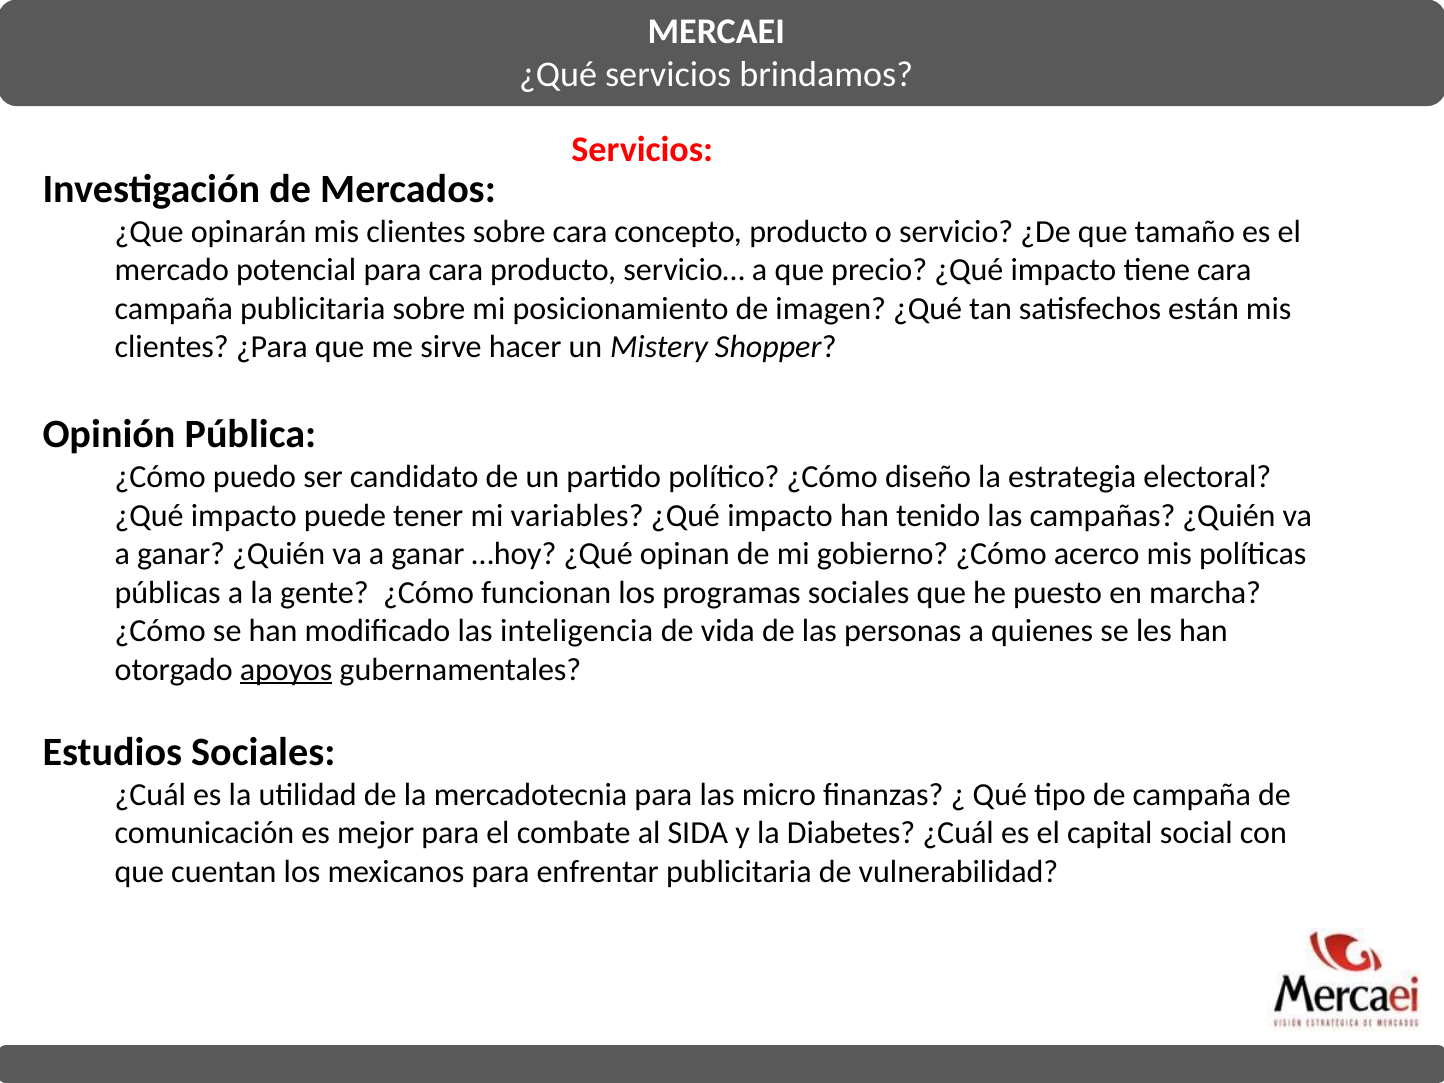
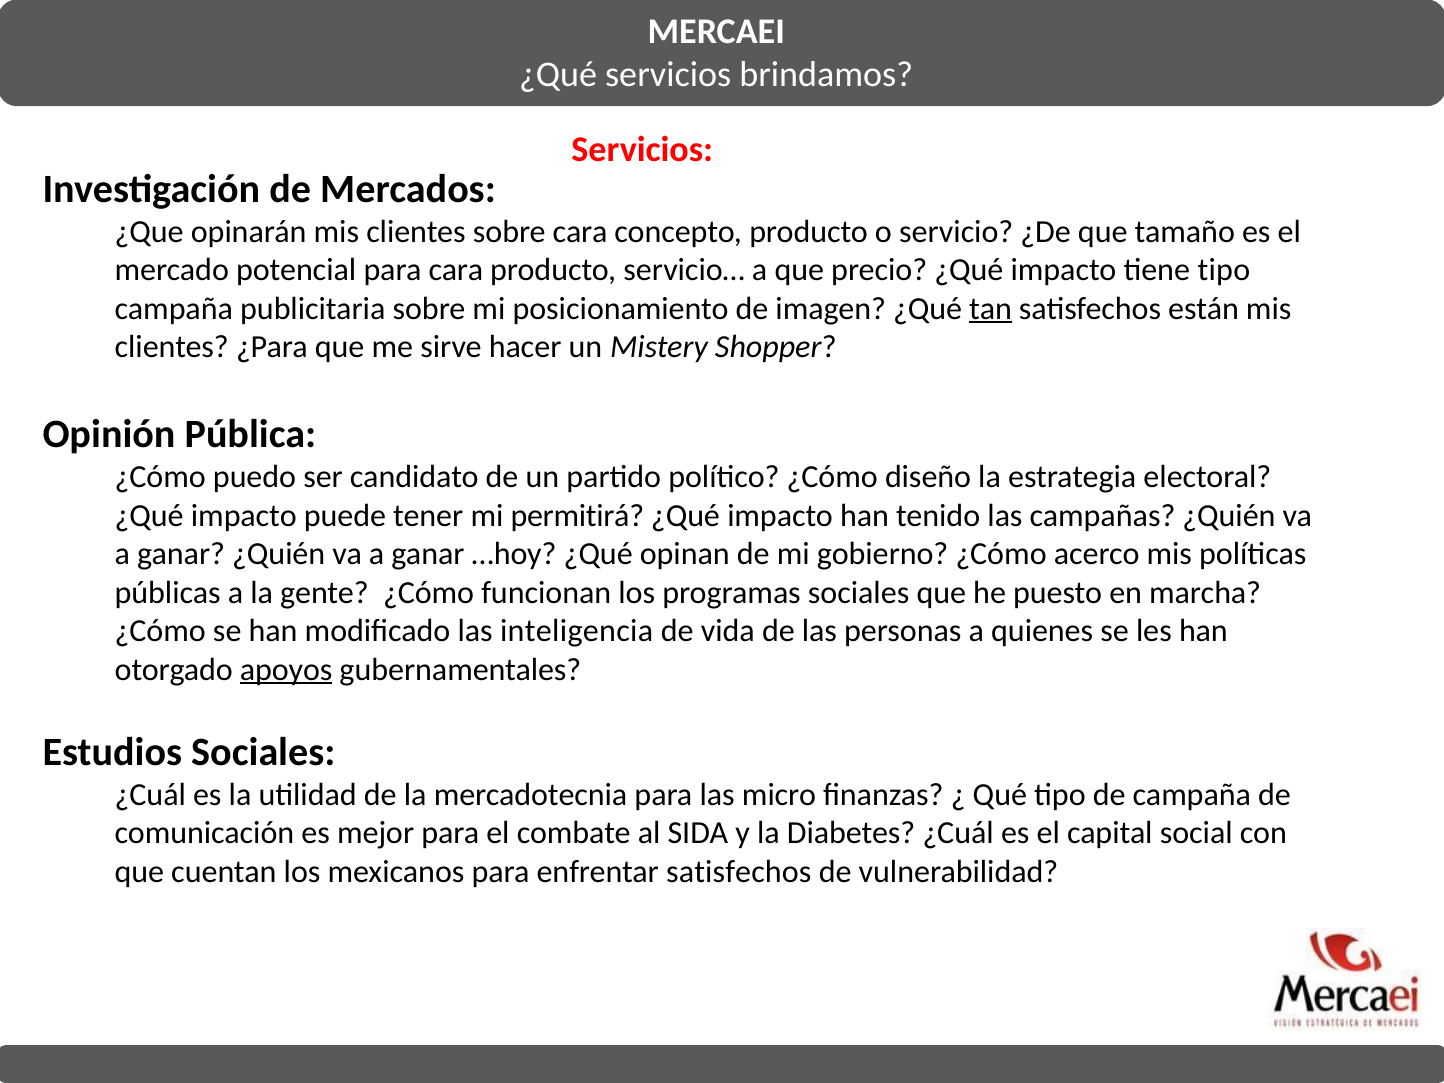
tiene cara: cara -> tipo (1224, 270)
tan underline: none -> present (991, 309)
variables: variables -> permitirá (577, 516)
enfrentar publicitaria: publicitaria -> satisfechos (739, 872)
